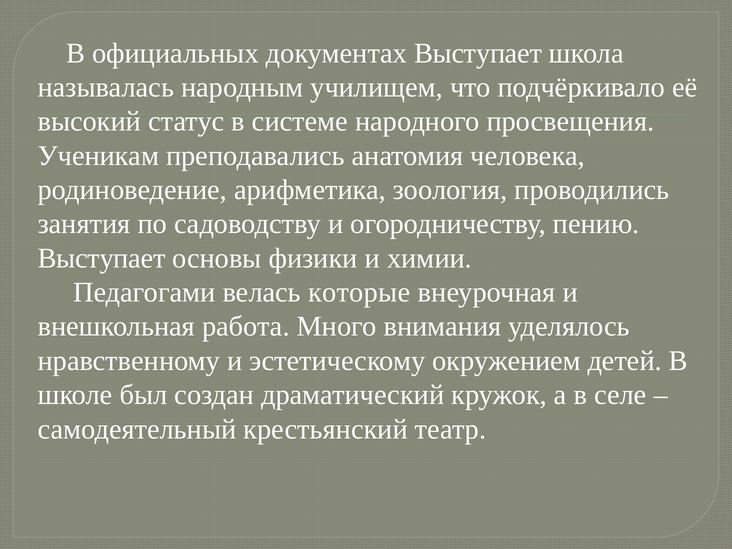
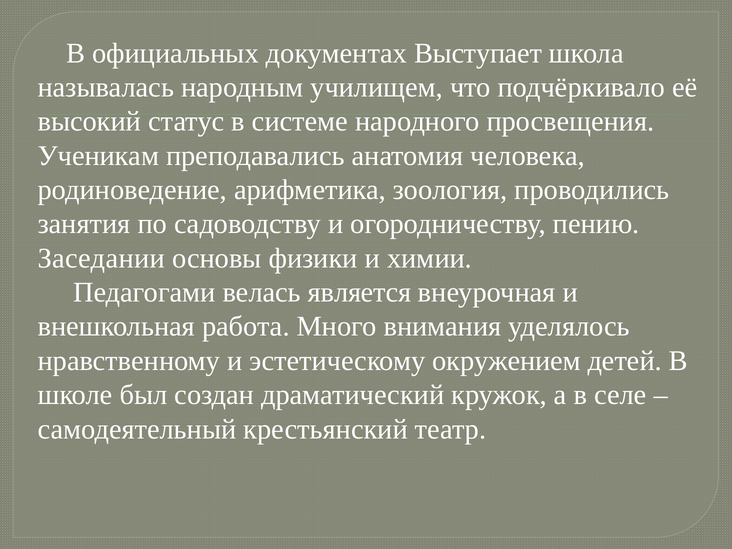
Выступает: Выступает -> Заседании (101, 258)
которые: которые -> является (359, 292)
